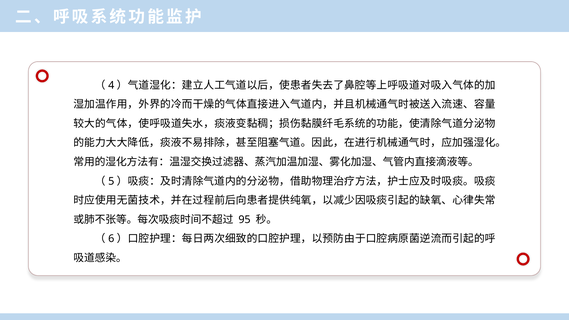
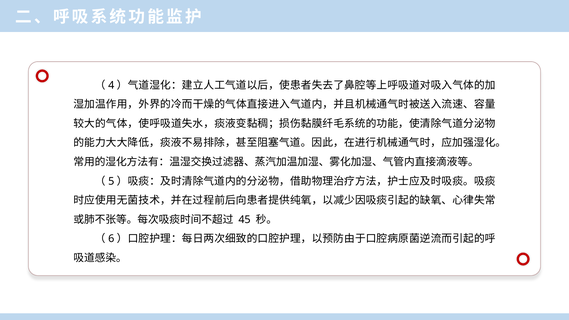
95: 95 -> 45 (245, 220)
